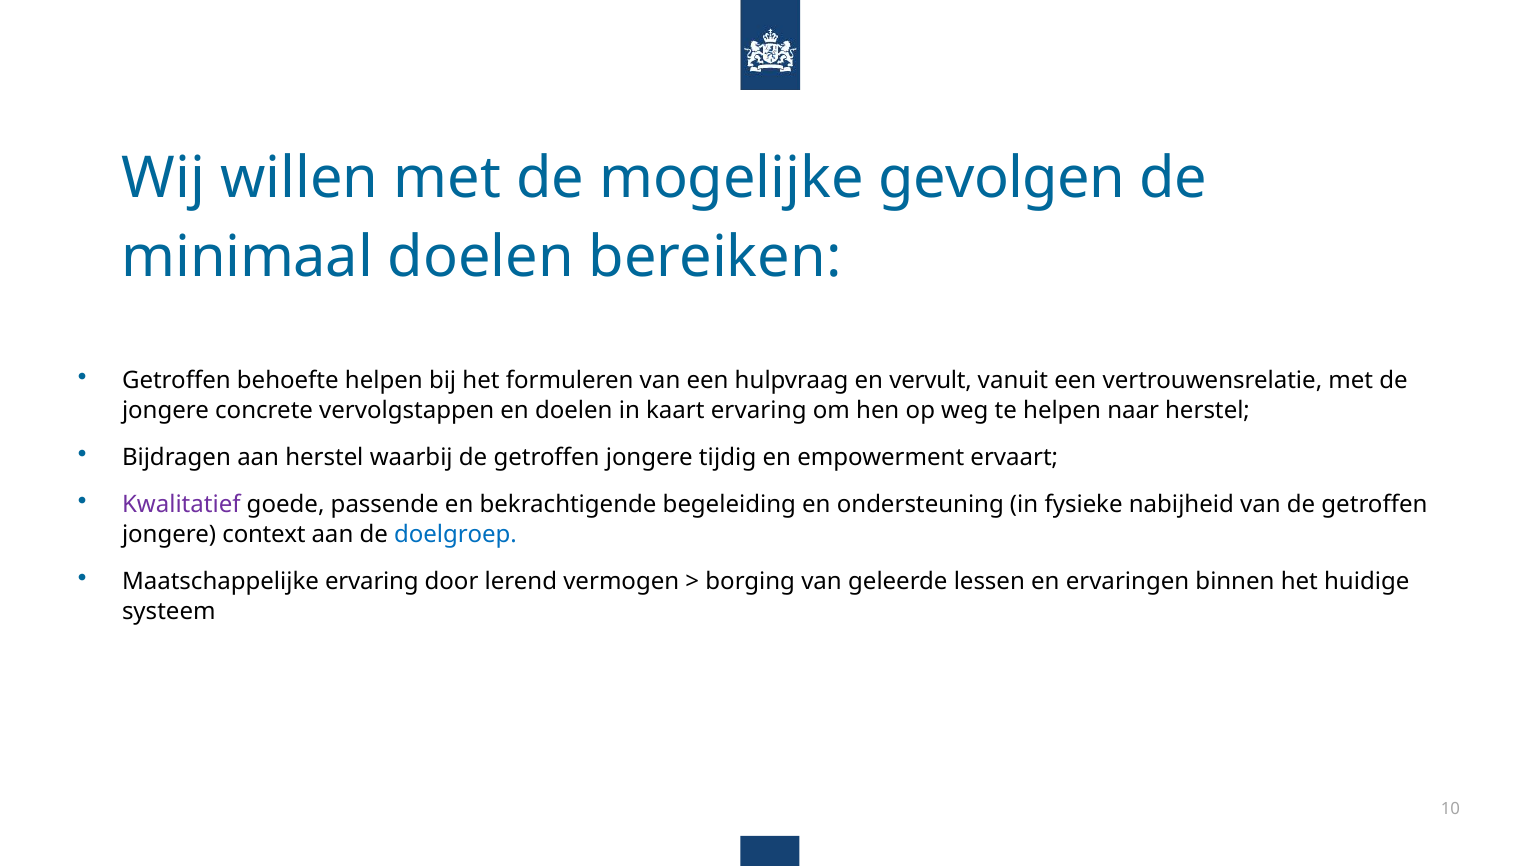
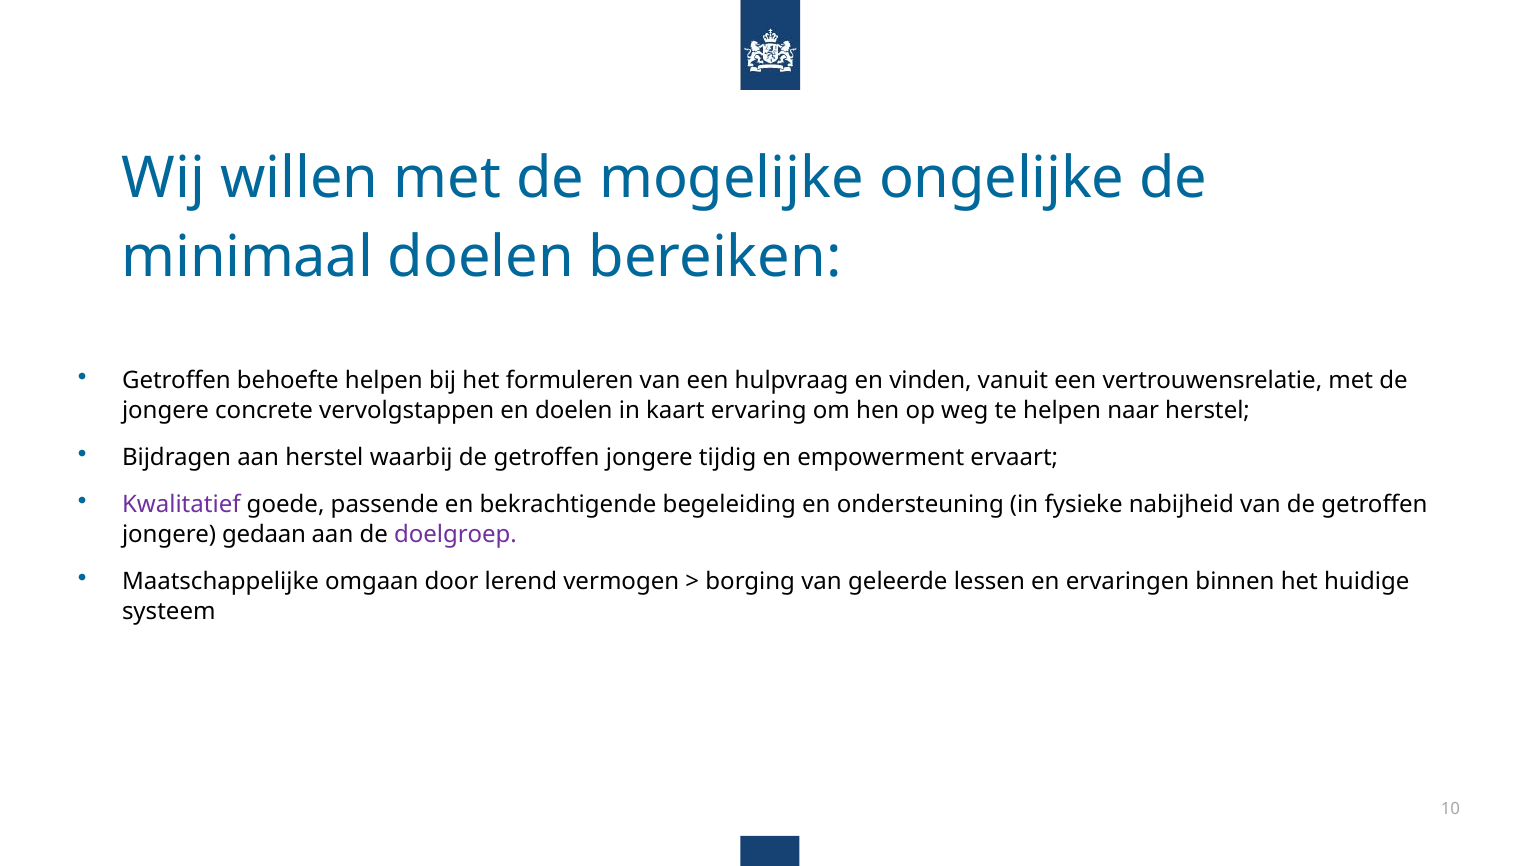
gevolgen: gevolgen -> ongelijke (1002, 178)
vervult: vervult -> vinden (930, 381)
context: context -> gedaan (264, 535)
doelgroep colour: blue -> purple (455, 535)
Maatschappelijke ervaring: ervaring -> omgaan (372, 582)
